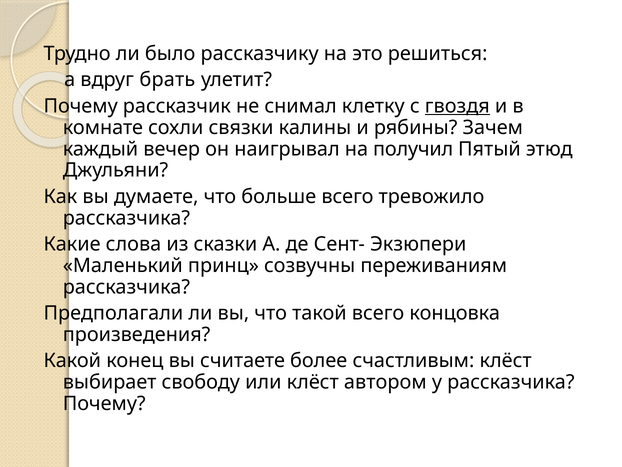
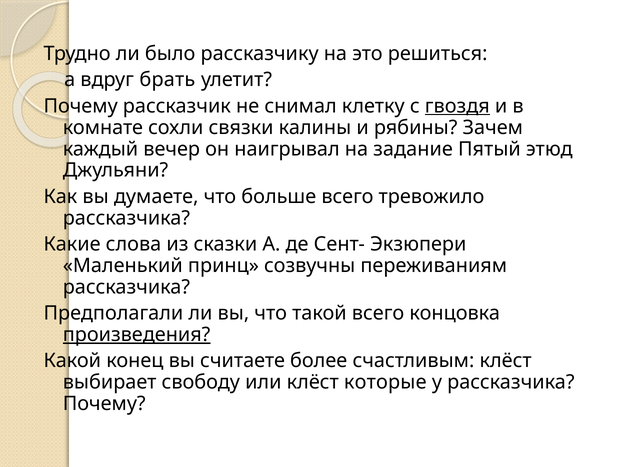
получил: получил -> задание (413, 149)
произведения underline: none -> present (137, 334)
автором: автором -> которые (385, 382)
